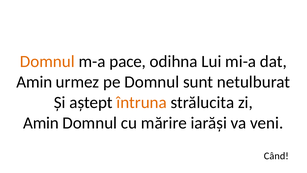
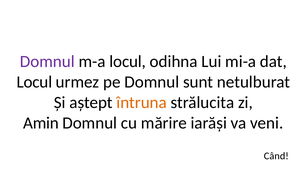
Domnul colour: orange -> purple (47, 61)
m-a pace: pace -> locul (128, 61)
Amin: Amin -> Locul (34, 82)
